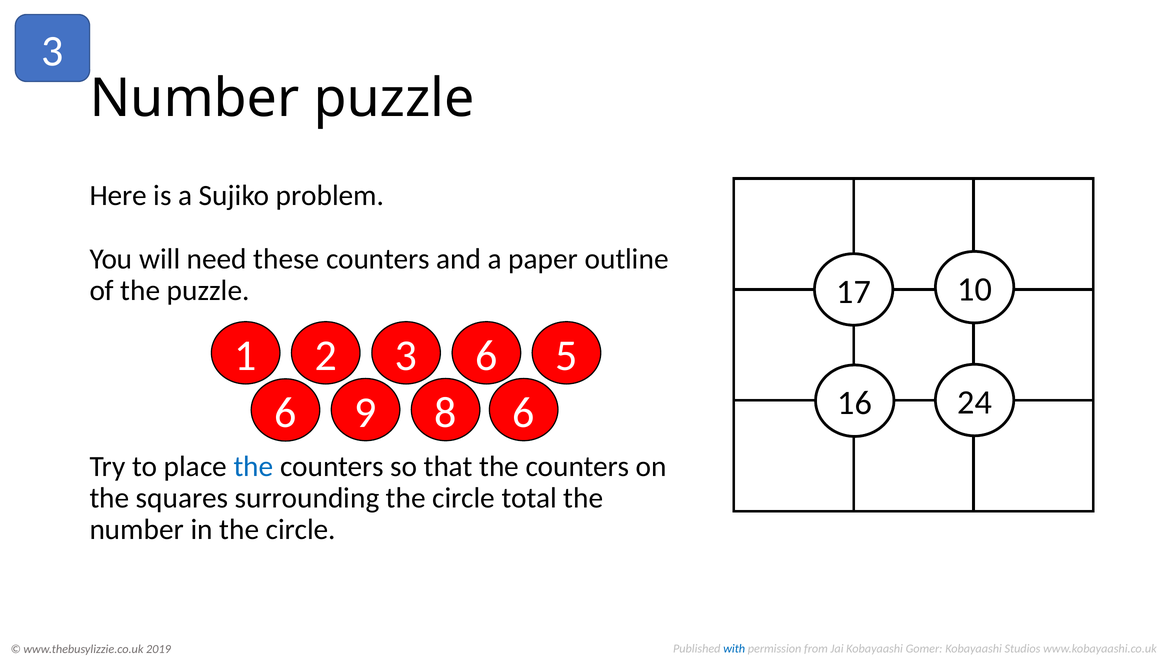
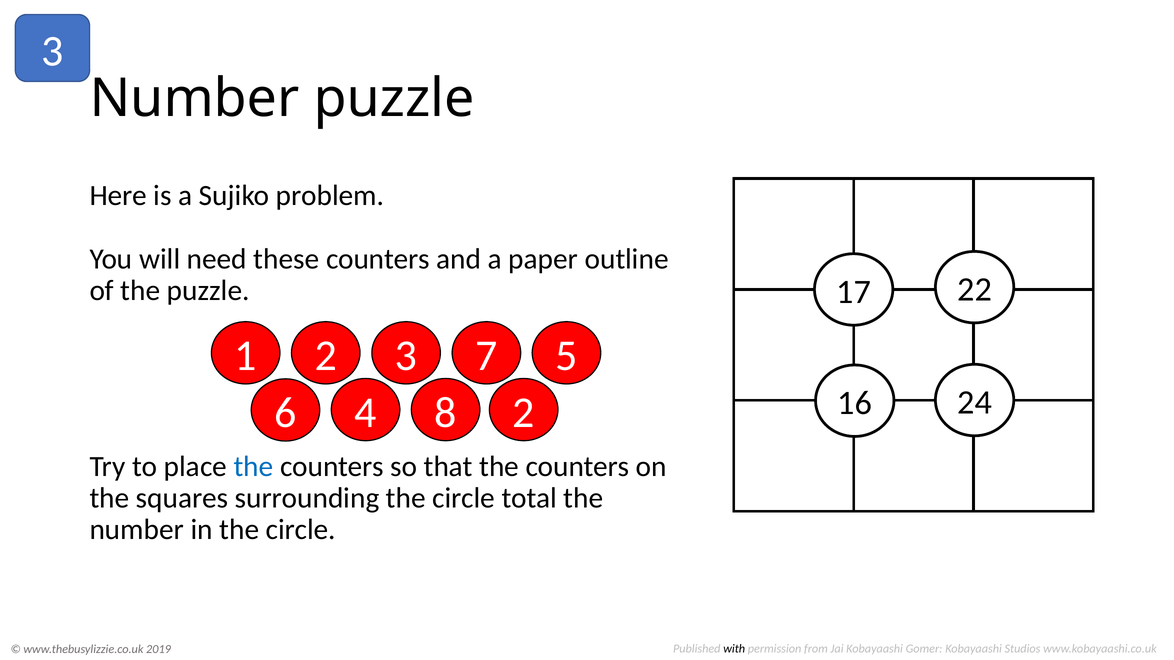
10: 10 -> 22 (975, 290)
1 6: 6 -> 7 (486, 356)
9: 9 -> 4 (366, 413)
8 6: 6 -> 2 (524, 413)
with colour: blue -> black (734, 649)
